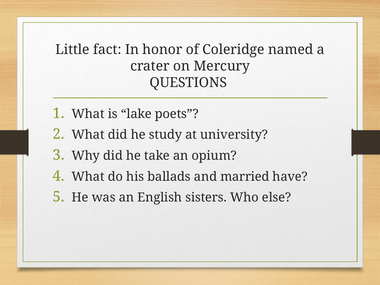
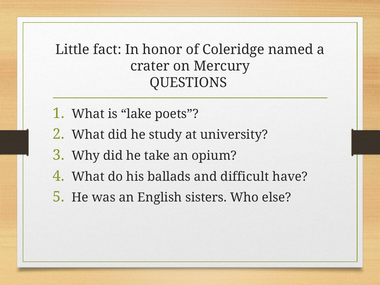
married: married -> difficult (245, 177)
